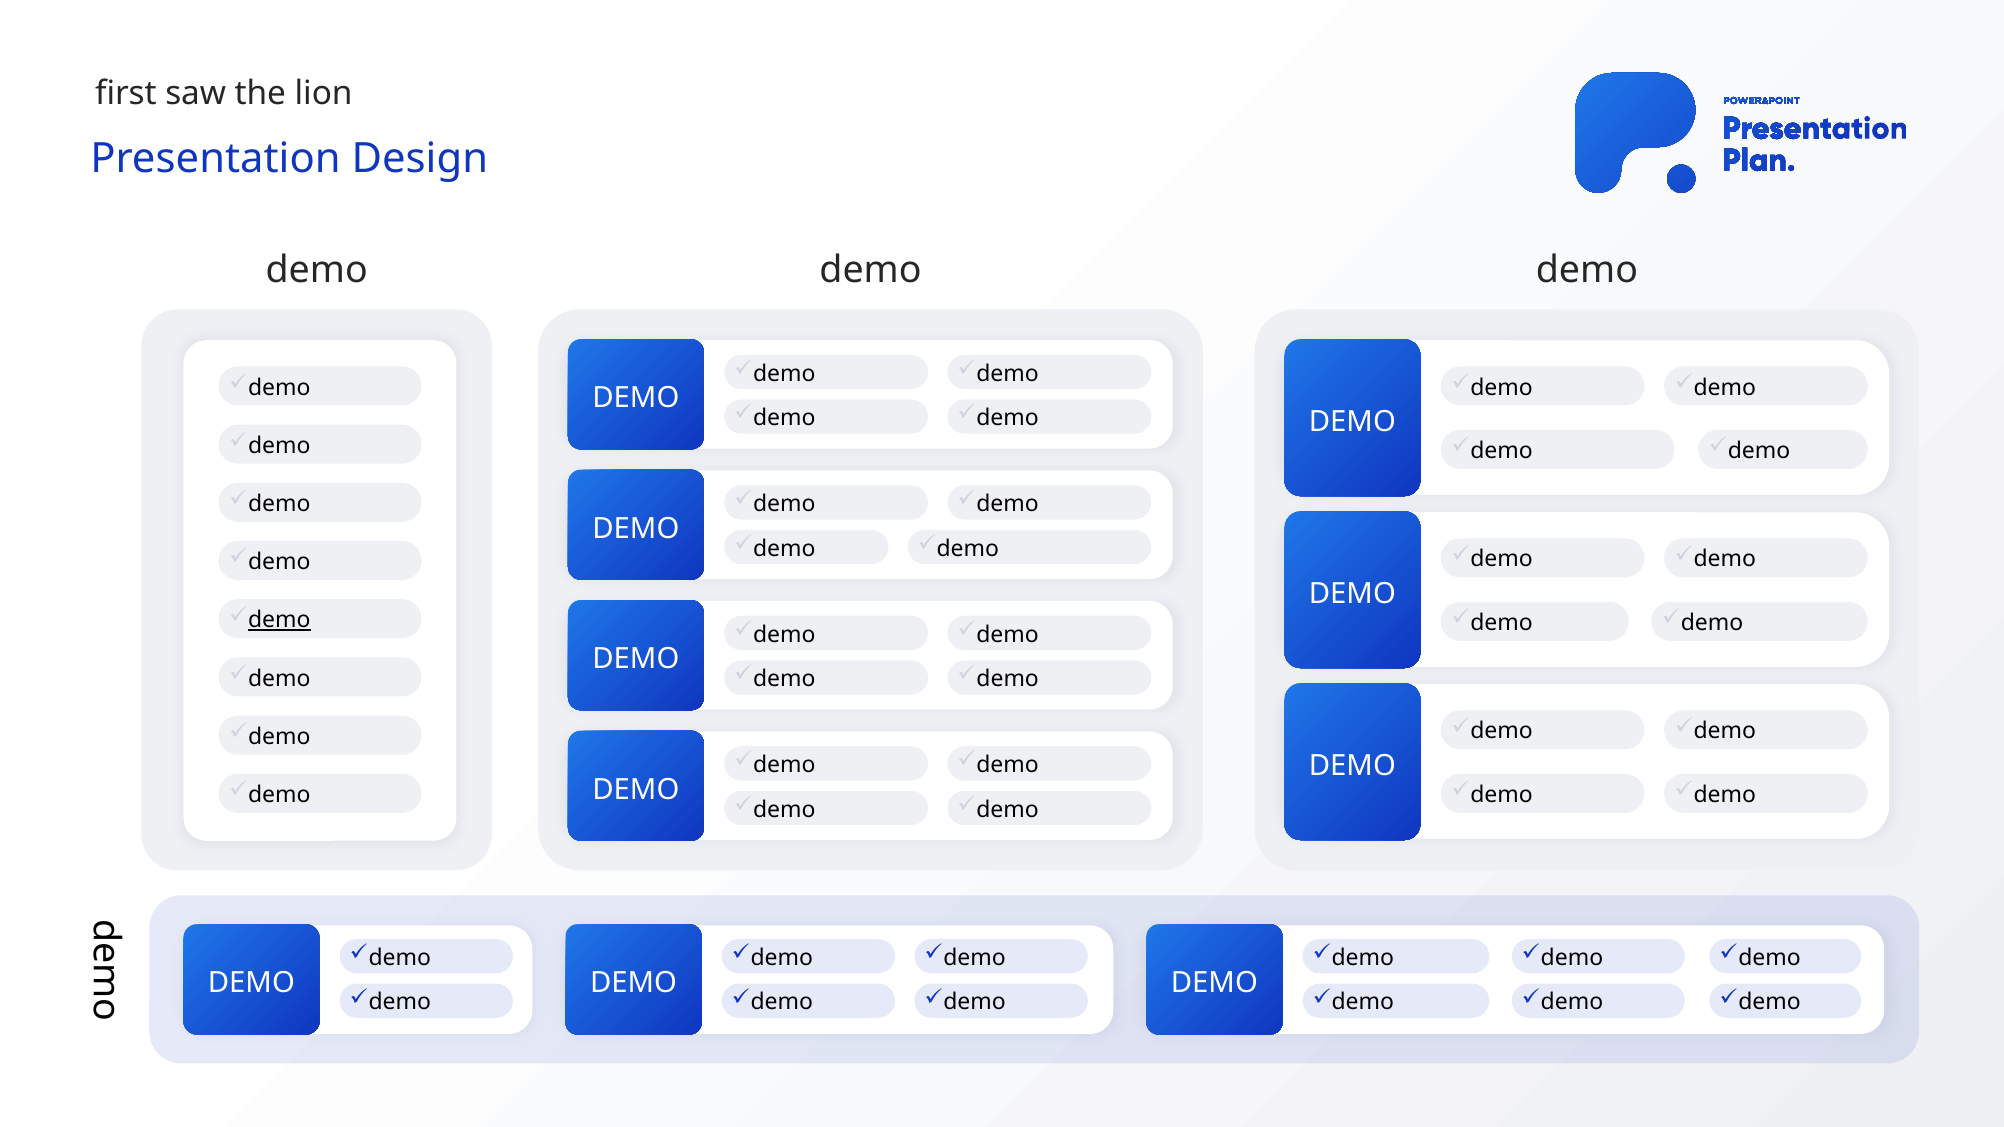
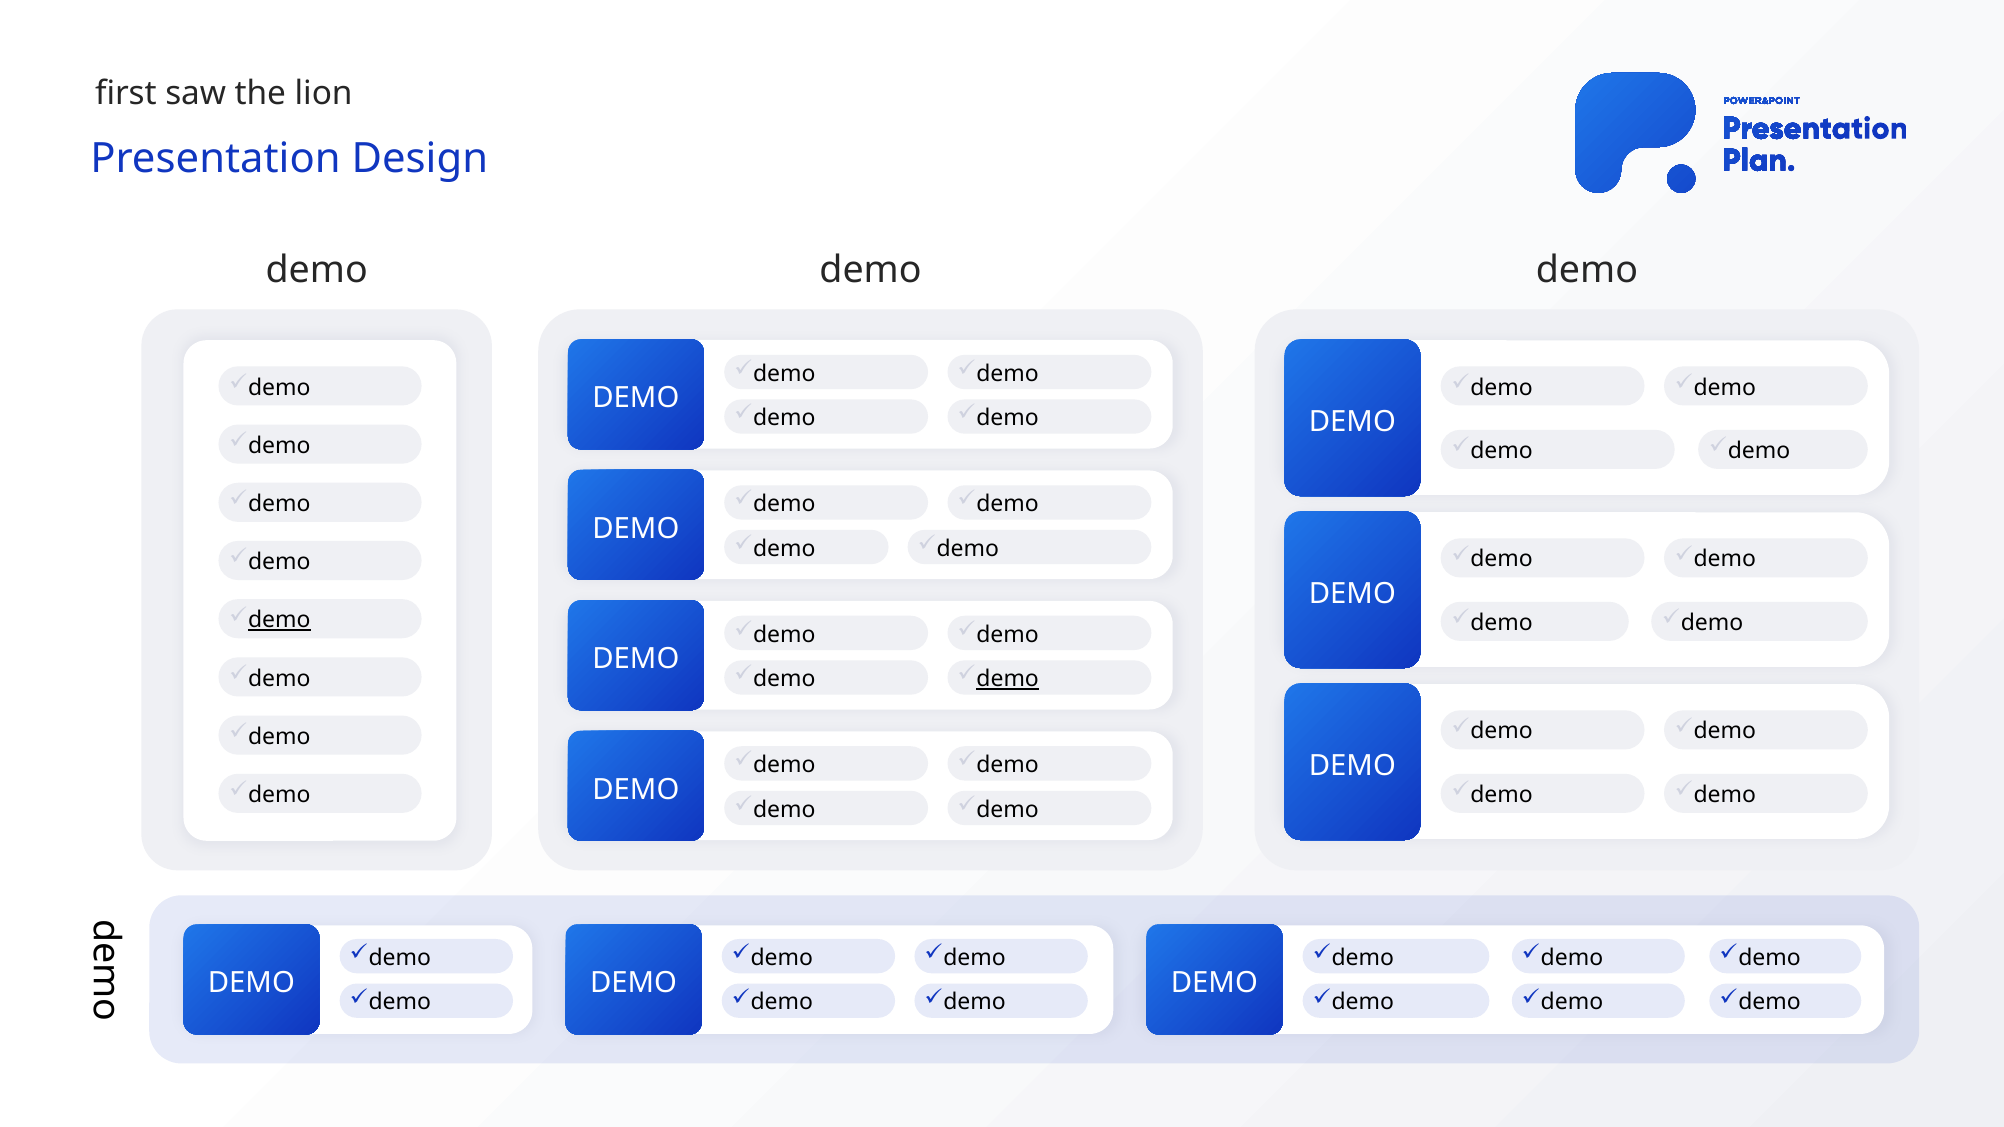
demo underline: none -> present (1008, 679)
